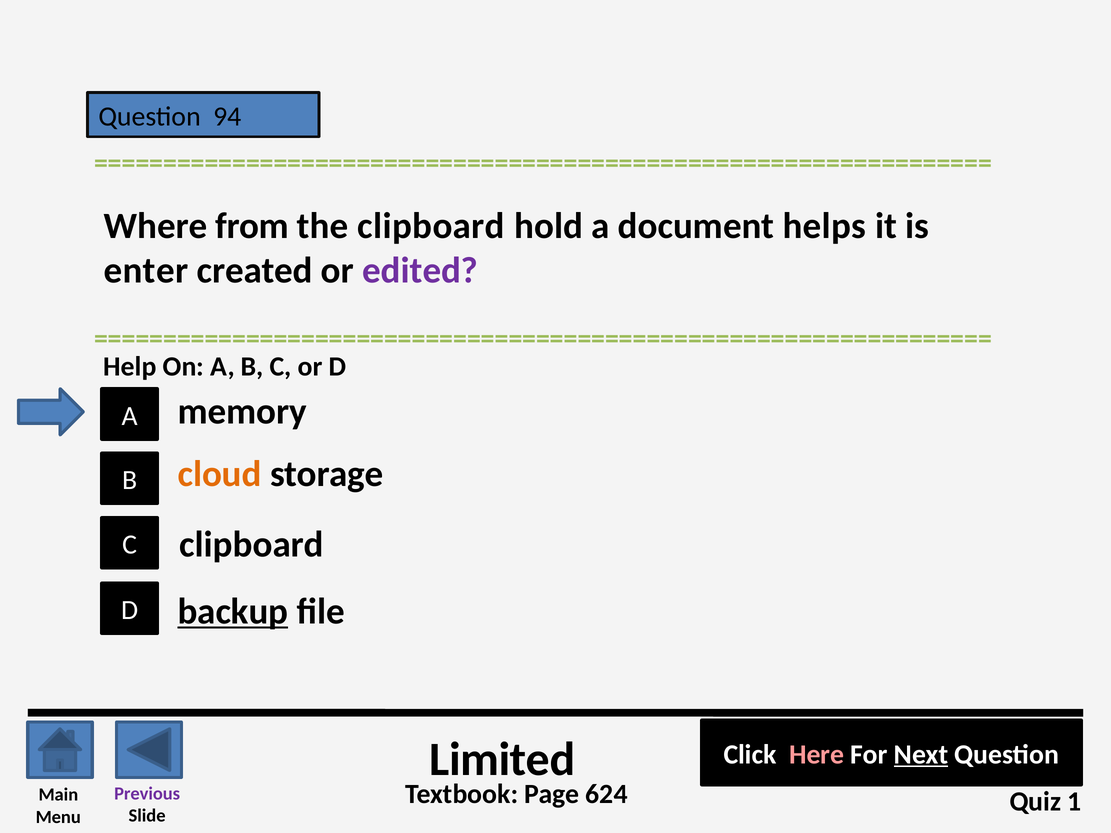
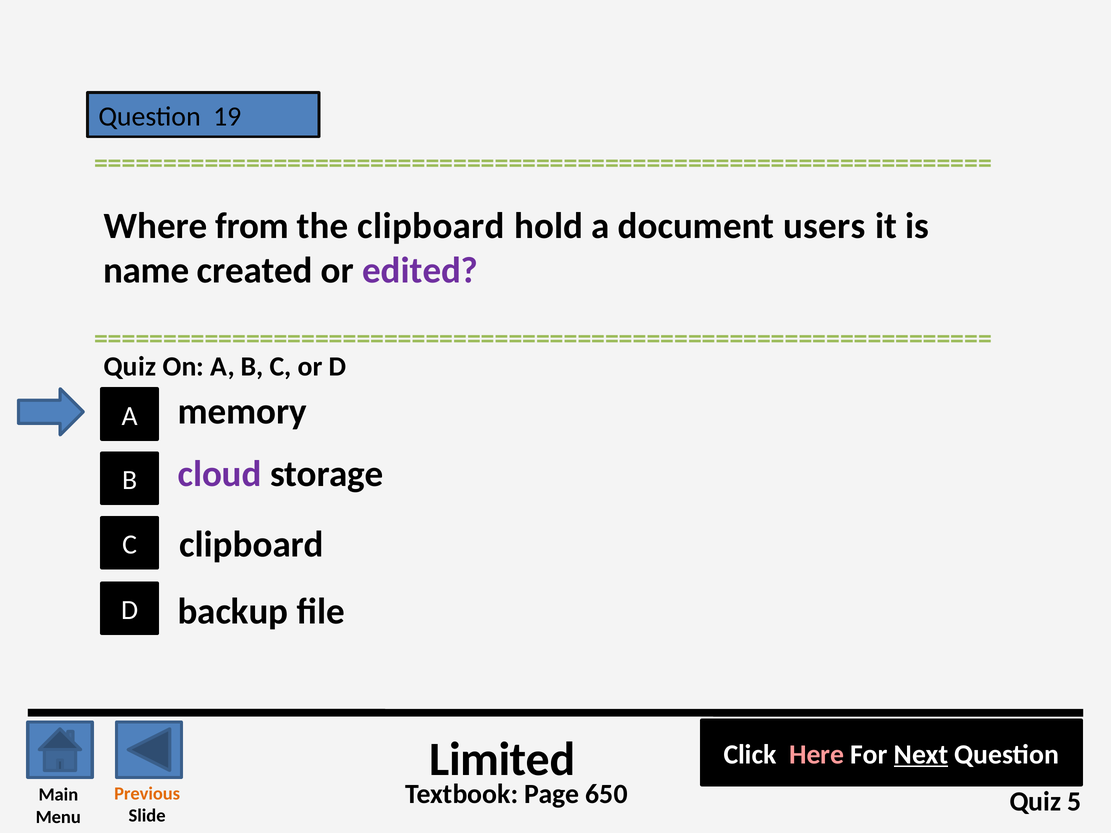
94: 94 -> 19 (227, 117)
helps: helps -> users (824, 226)
enter: enter -> name (146, 271)
Help: Help -> Quiz (130, 367)
cloud colour: orange -> purple (220, 474)
backup underline: present -> none (233, 612)
624: 624 -> 650 (606, 794)
Previous colour: purple -> orange (147, 794)
1: 1 -> 5 (1074, 802)
